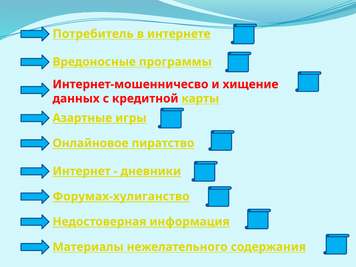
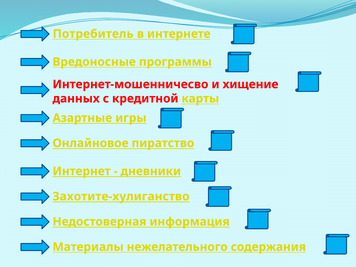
Форумах-хулиганство: Форумах-хулиганство -> Захотите-хулиганство (121, 196)
